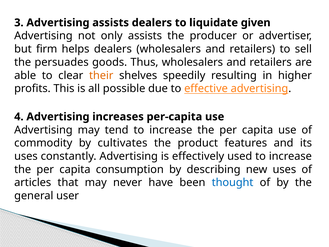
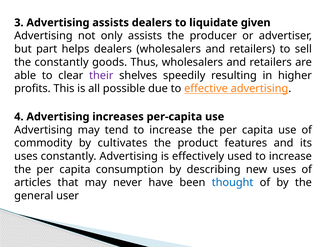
firm: firm -> part (47, 49)
the persuades: persuades -> constantly (62, 62)
their colour: orange -> purple (101, 75)
